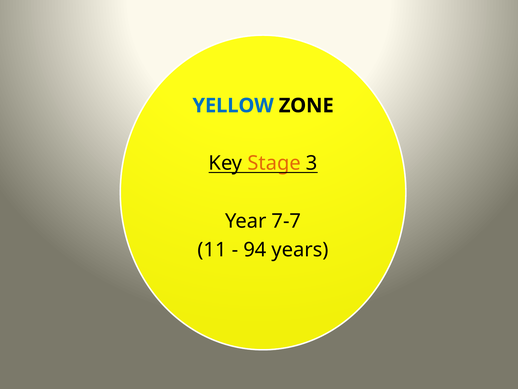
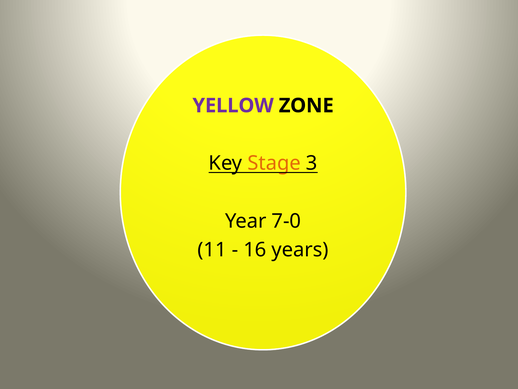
YELLOW colour: blue -> purple (233, 105)
7-7: 7-7 -> 7-0 (286, 221)
94: 94 -> 16 (255, 250)
